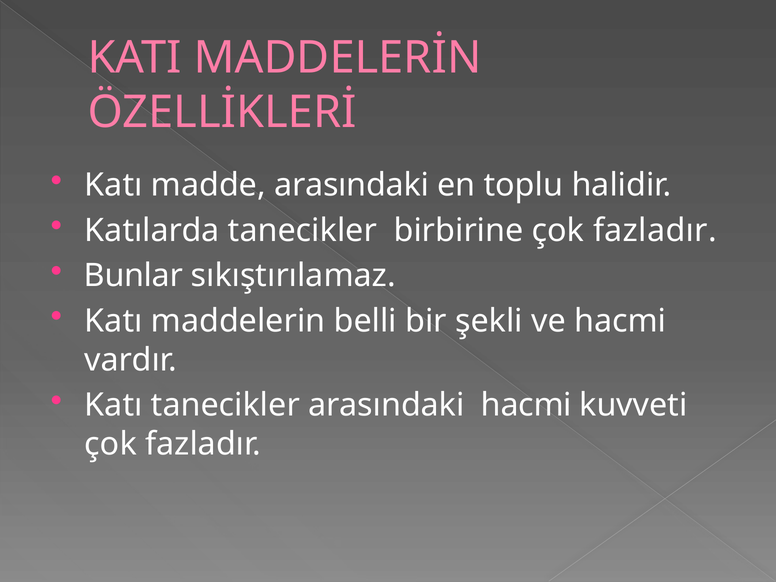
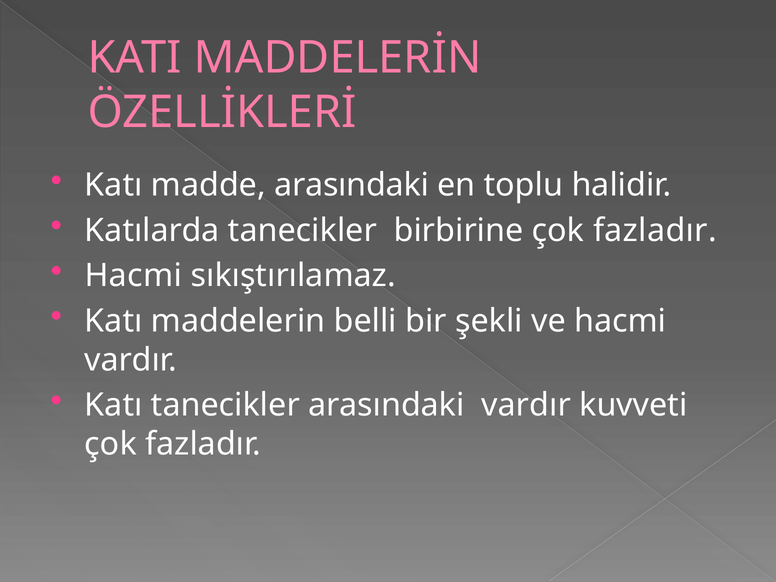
Bunlar: Bunlar -> Hacmi (133, 276)
arasındaki hacmi: hacmi -> vardır (526, 405)
